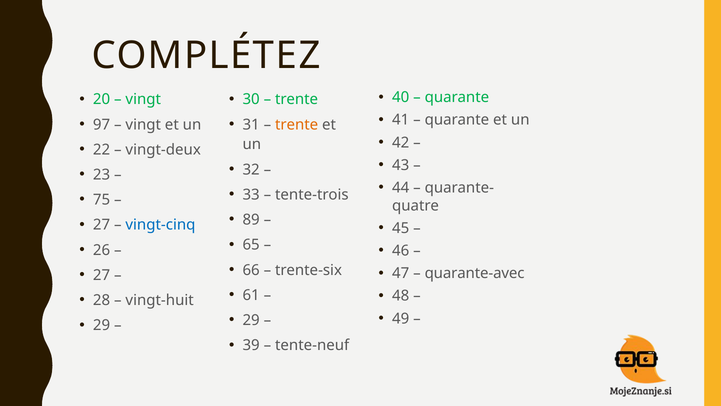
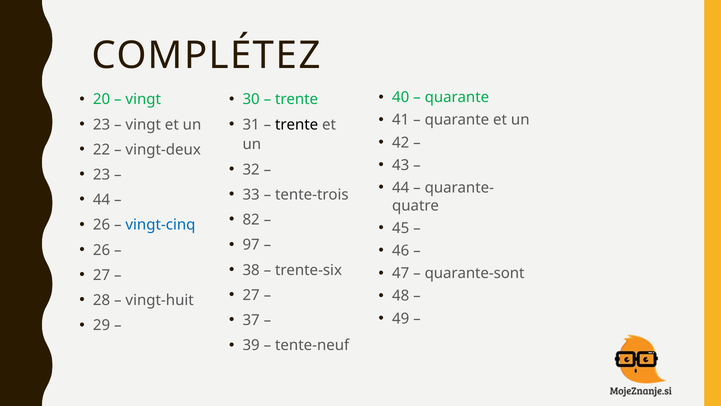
97: 97 -> 23 (102, 124)
trente colour: orange -> black (297, 124)
75: 75 -> 44 (102, 200)
89: 89 -> 82 (251, 220)
27: 27 -> 26 (102, 225)
65: 65 -> 97 (251, 245)
66: 66 -> 38 (251, 270)
quarante-avec: quarante-avec -> quarante-sont (475, 273)
61: 61 -> 27 (251, 295)
29: 29 -> 37 (251, 320)
